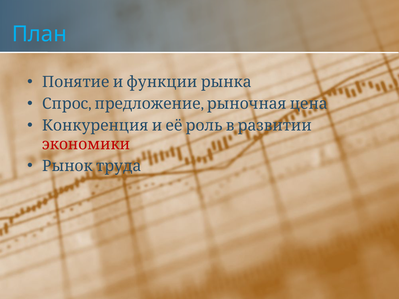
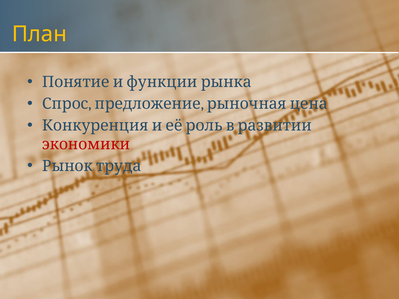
План colour: light blue -> yellow (39, 34)
